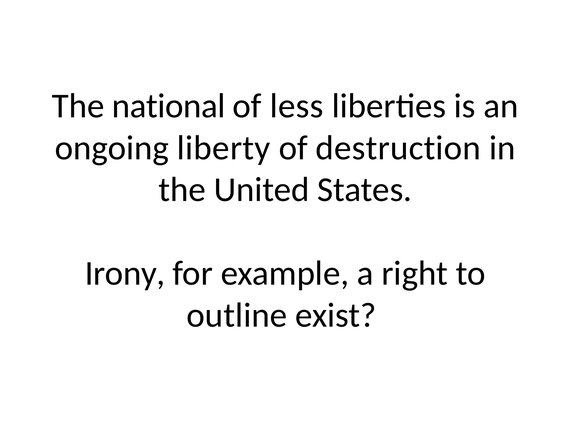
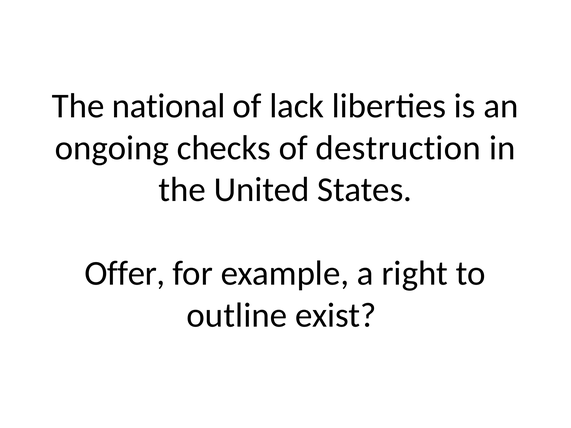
less: less -> lack (297, 106)
liberty: liberty -> checks (224, 148)
Irony: Irony -> Offer (125, 274)
